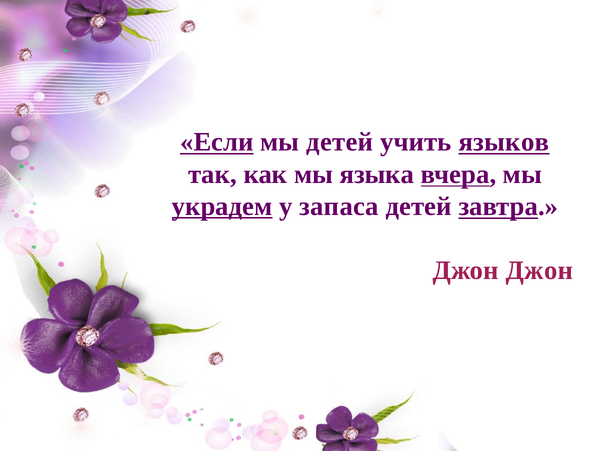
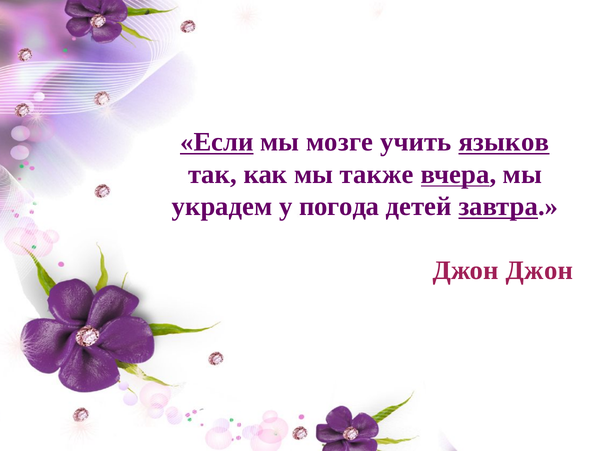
мы детей: детей -> мозге (340, 142)
языка: языка -> также (377, 174)
украдем underline: present -> none (222, 206)
запаса: запаса -> погода (339, 206)
